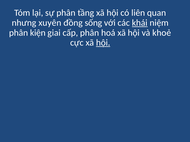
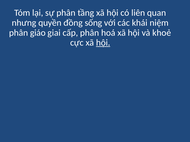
xuyên: xuyên -> quyền (50, 23)
khái underline: present -> none (140, 23)
kiện: kiện -> giáo (38, 33)
